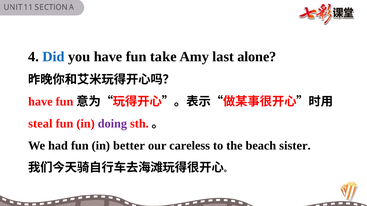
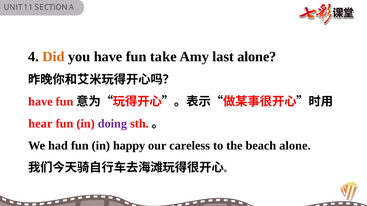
Did colour: blue -> orange (53, 57)
steal: steal -> hear (40, 124)
better: better -> happy (129, 146)
beach sister: sister -> alone (295, 146)
